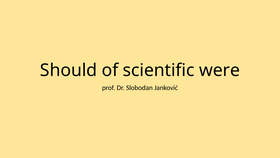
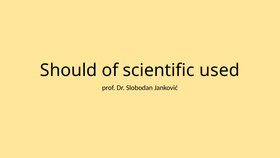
were: were -> used (219, 70)
